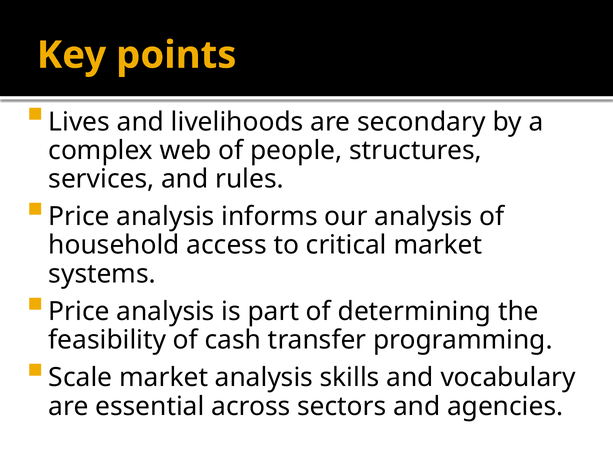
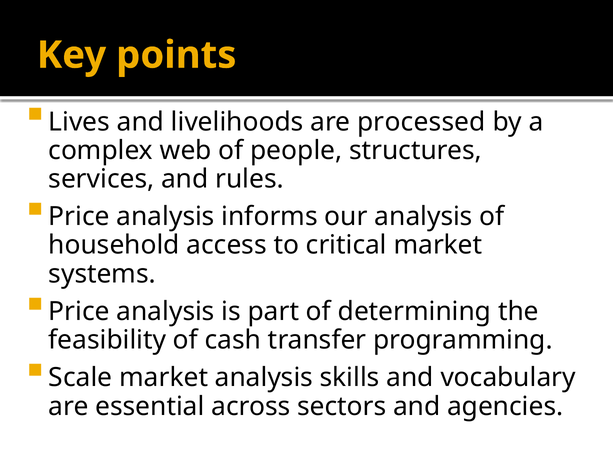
secondary: secondary -> processed (421, 122)
